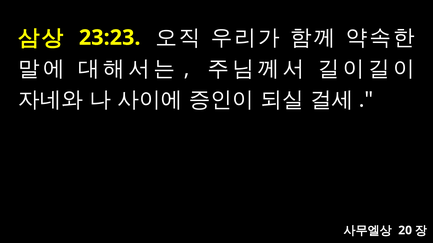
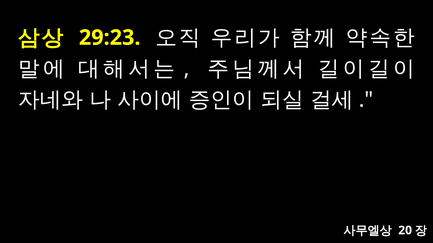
23:23: 23:23 -> 29:23 (110, 38)
